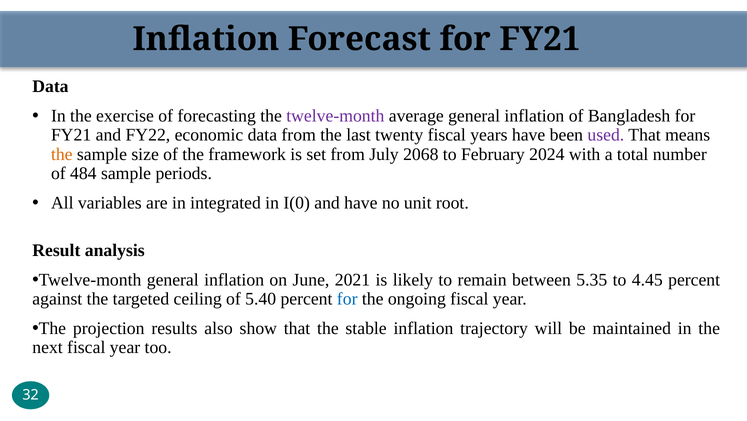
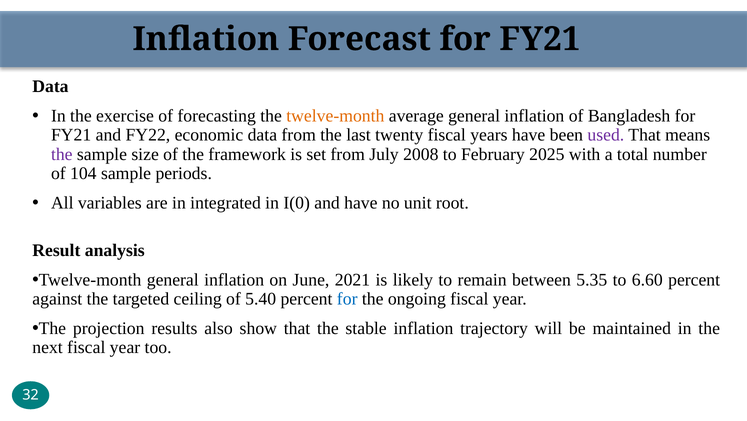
twelve-month colour: purple -> orange (335, 116)
the colour: orange -> purple (62, 154)
2068: 2068 -> 2008 (421, 154)
2024: 2024 -> 2025 (547, 154)
484: 484 -> 104 (83, 173)
4.45: 4.45 -> 6.60 (647, 280)
